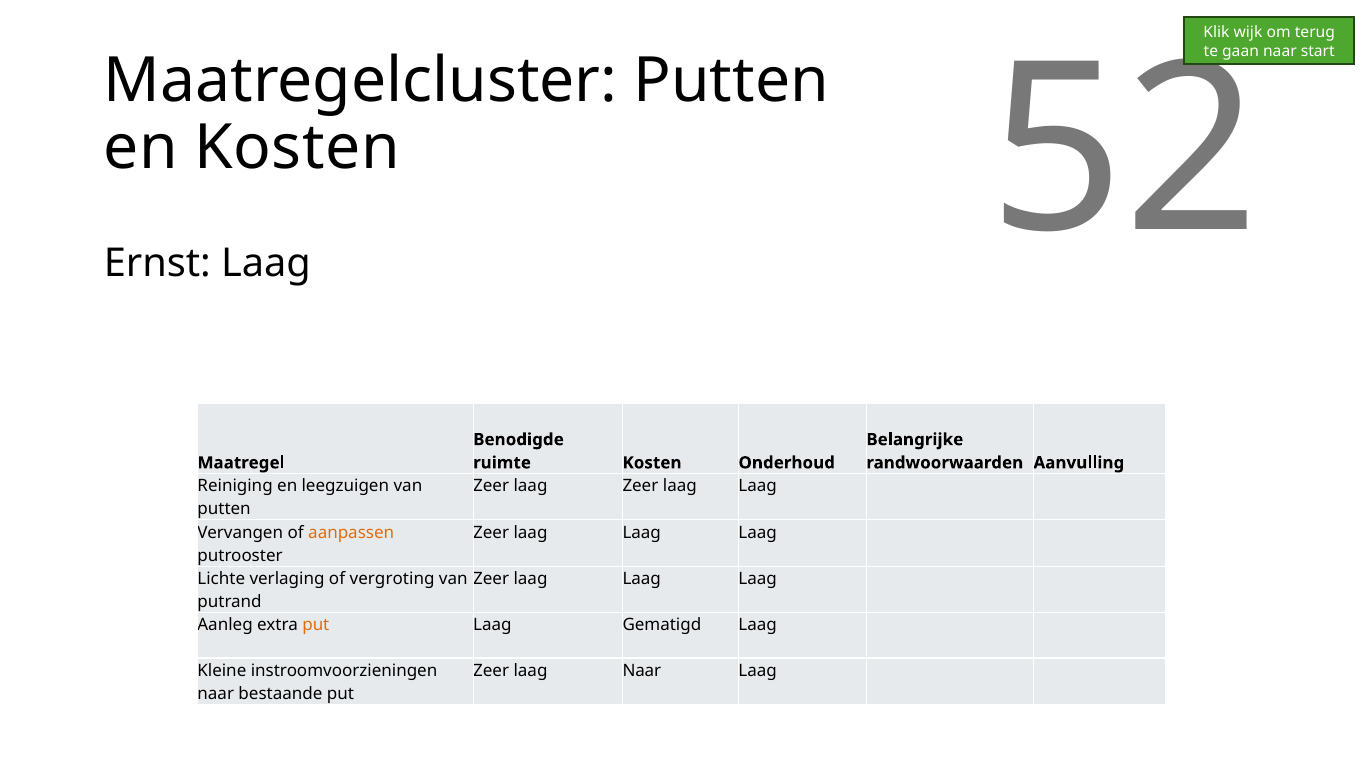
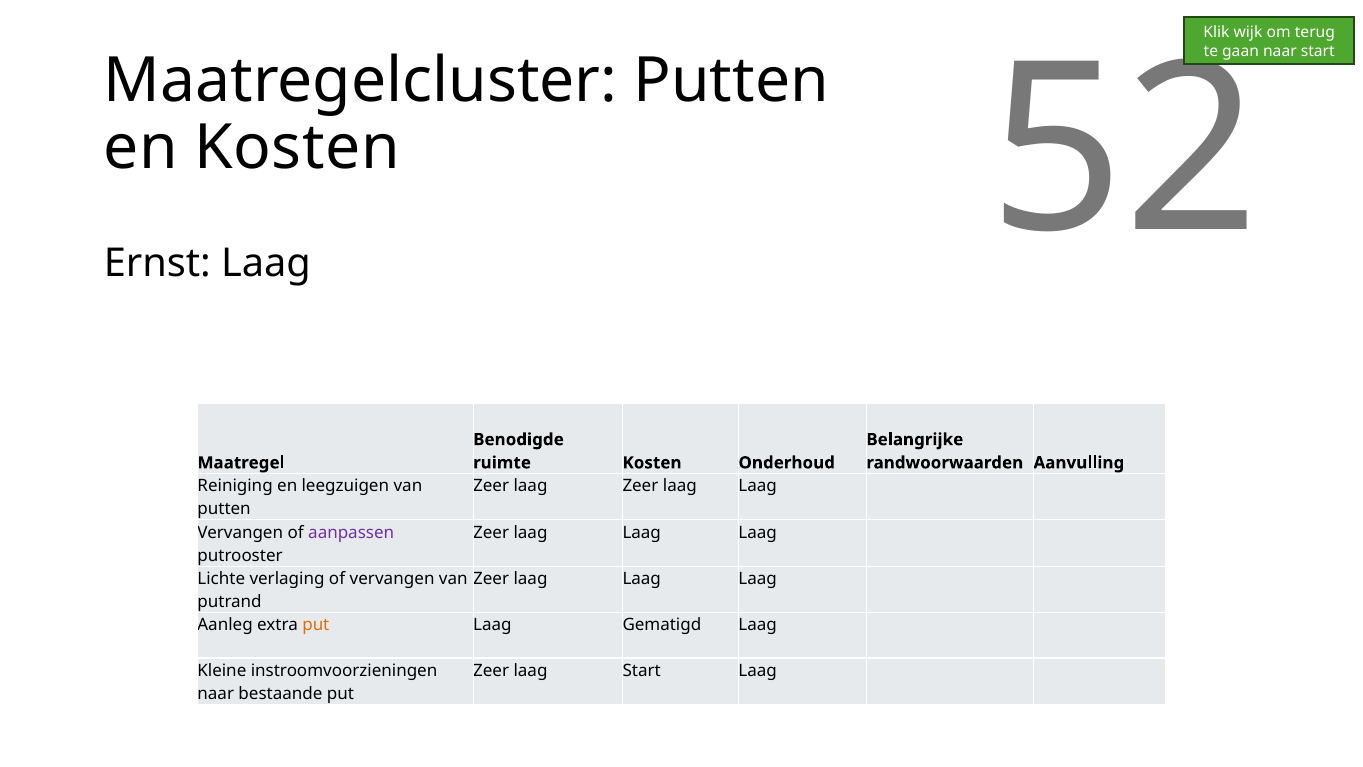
aanpassen colour: orange -> purple (351, 532)
of vergroting: vergroting -> vervangen (392, 579)
laag Naar: Naar -> Start (642, 670)
